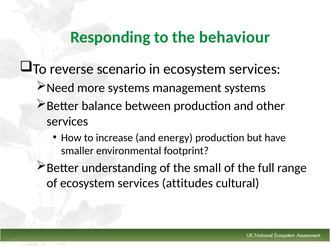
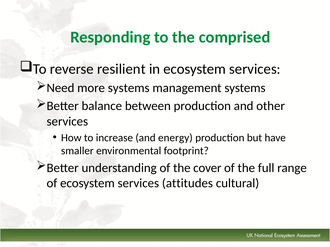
behaviour: behaviour -> comprised (235, 37)
scenario: scenario -> resilient (121, 69)
small: small -> cover (207, 168)
